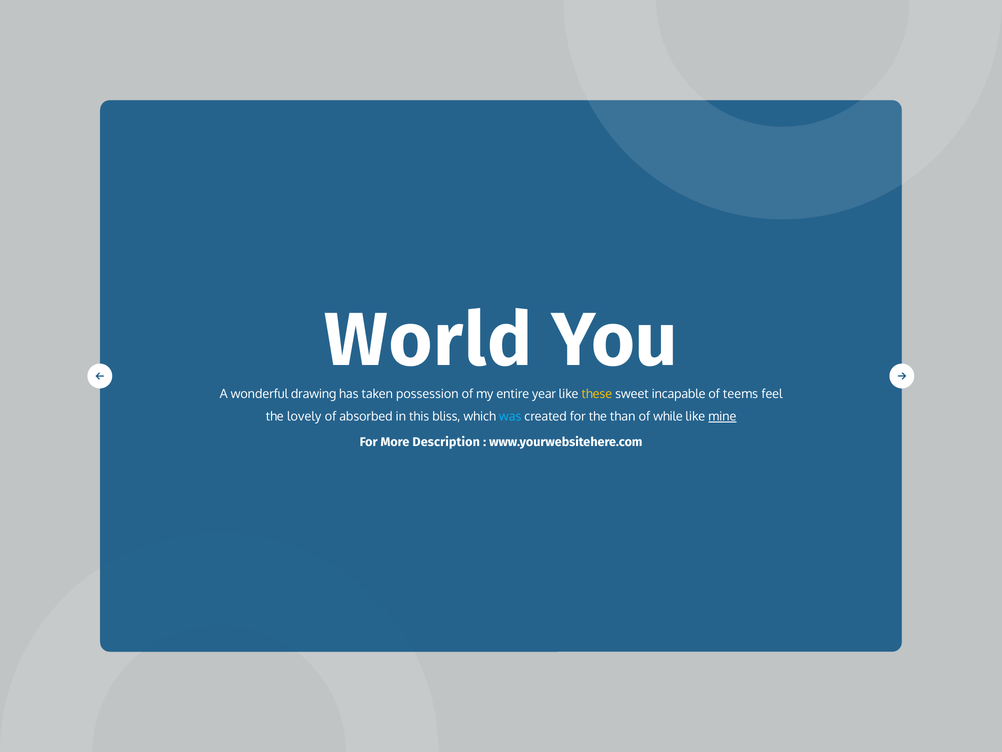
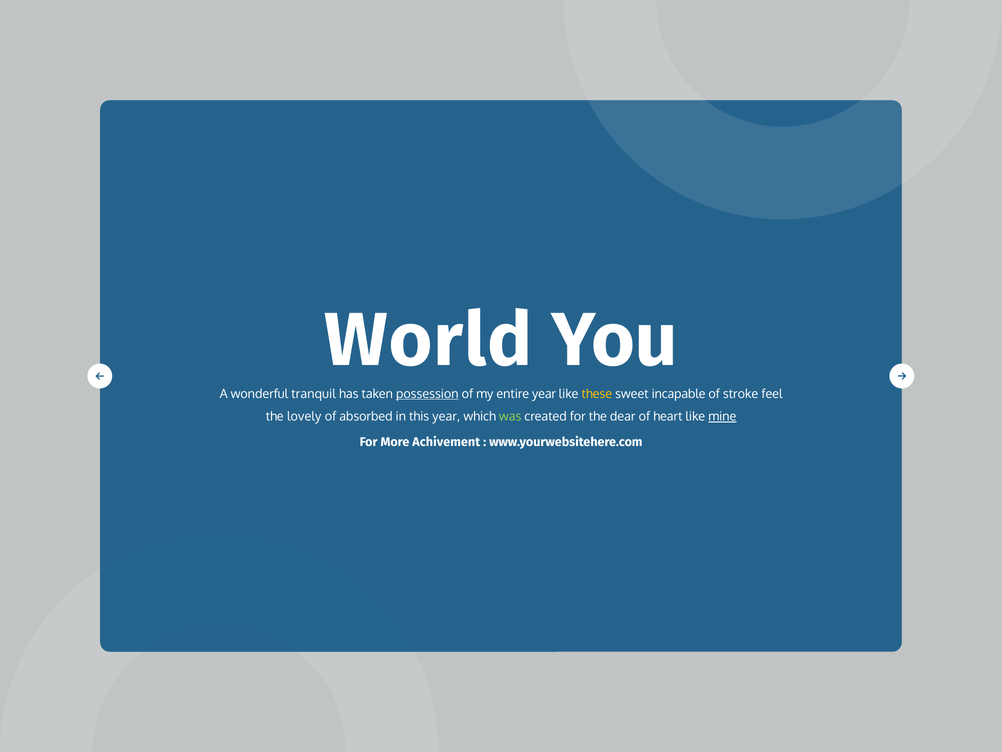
drawing: drawing -> tranquil (314, 394)
possession underline: none -> present (427, 394)
teems: teems -> stroke (741, 394)
this bliss: bliss -> year (446, 416)
was colour: light blue -> light green (510, 416)
than: than -> dear (623, 416)
while: while -> heart (668, 416)
Description: Description -> Achivement (446, 442)
